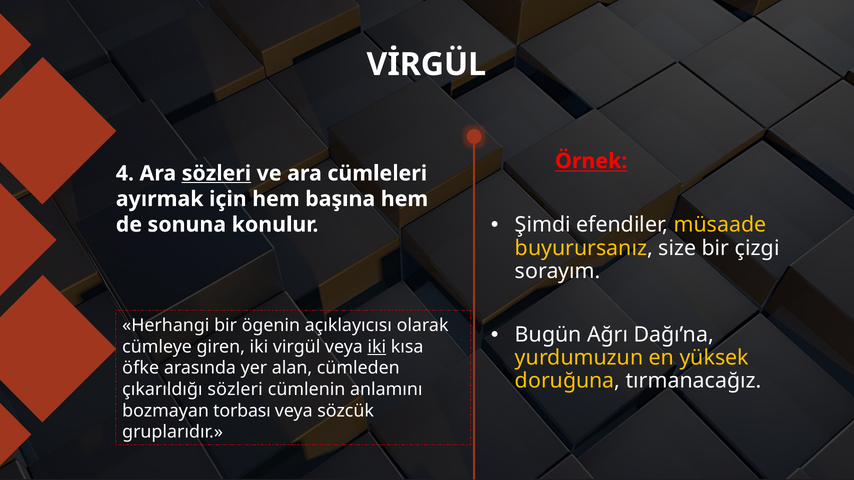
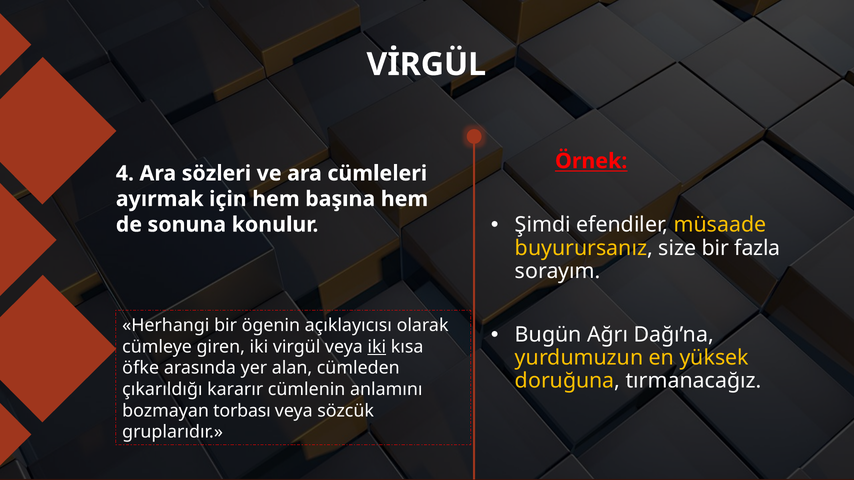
sözleri underline: present -> none (216, 174)
çizgi: çizgi -> fazla (757, 248)
çıkarıldığı sözleri: sözleri -> kararır (235, 390)
